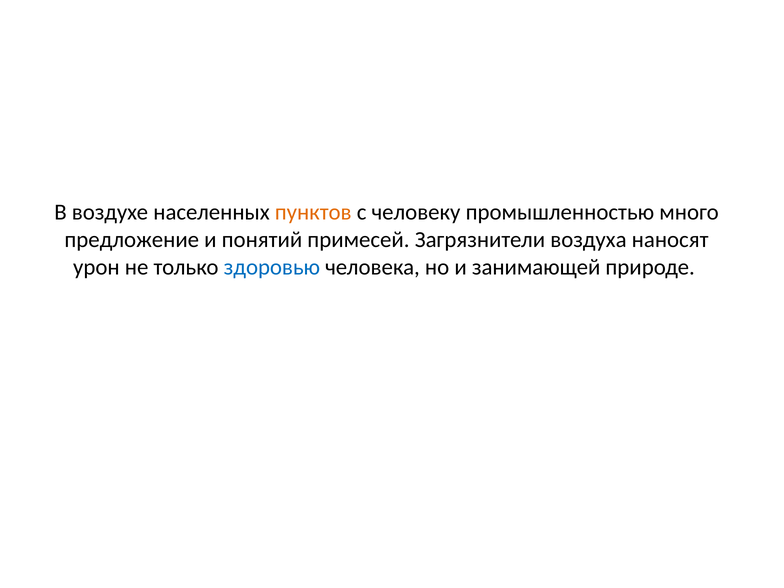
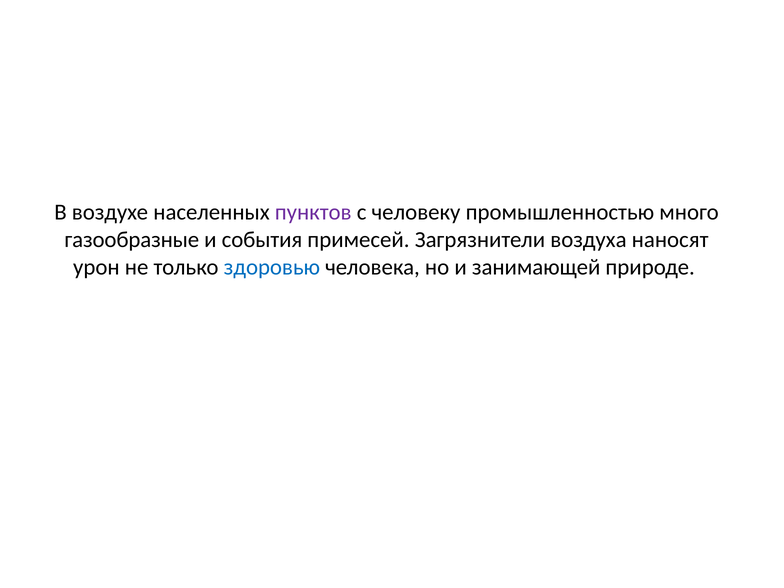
пунктов colour: orange -> purple (313, 212)
предложение: предложение -> газообразные (132, 240)
понятий: понятий -> события (262, 240)
